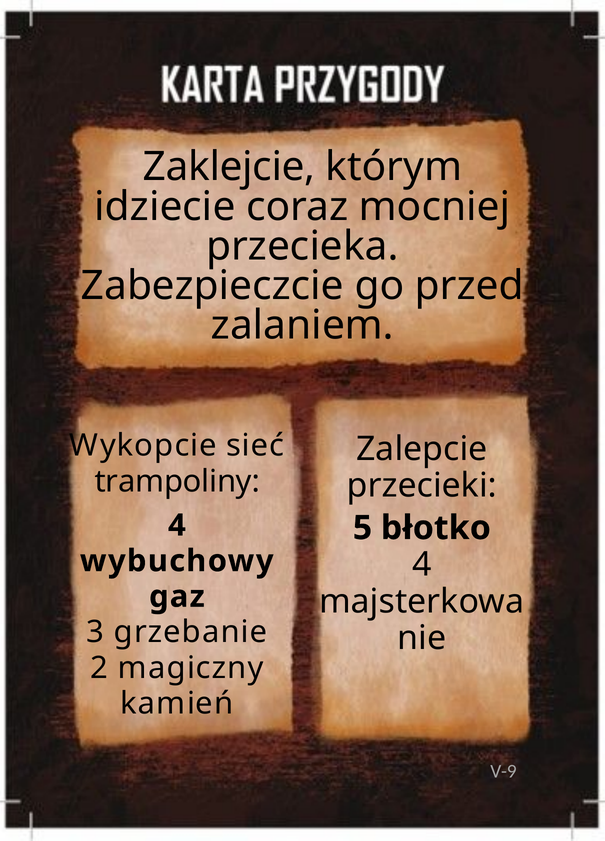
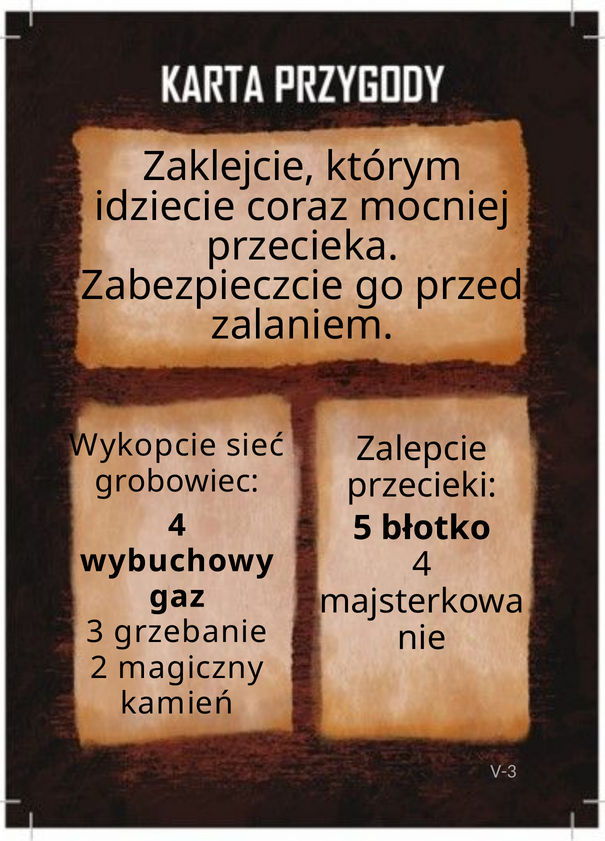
trampoliny: trampoliny -> grobowiec (177, 482)
V-9: V-9 -> V-3 (503, 772)
